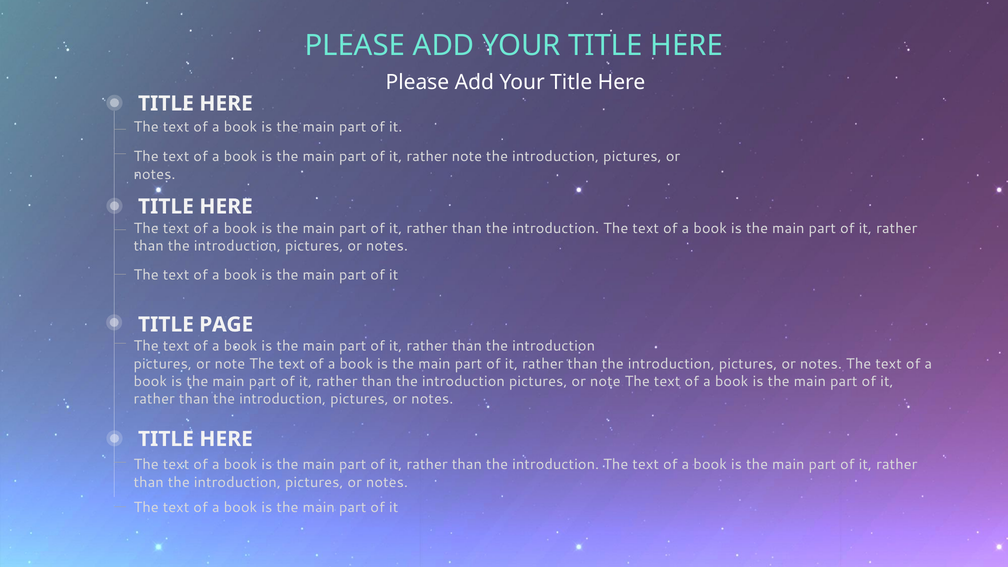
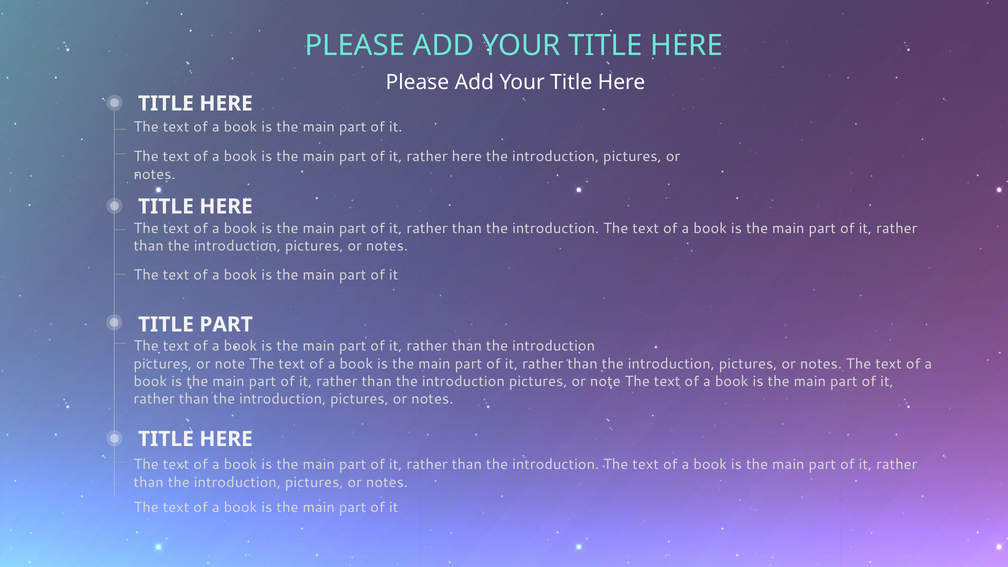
rather note: note -> here (467, 157)
TITLE PAGE: PAGE -> PART (226, 325)
